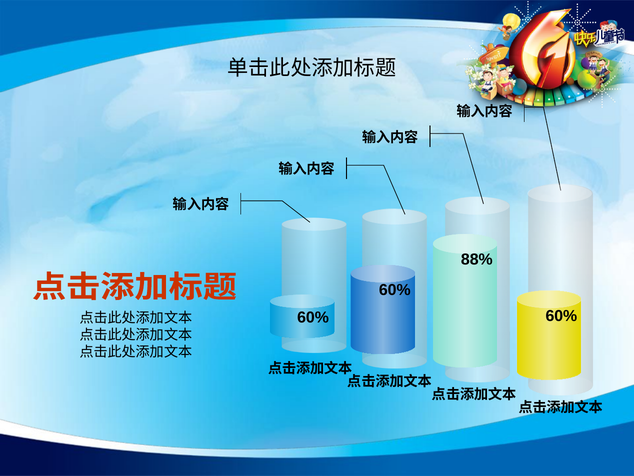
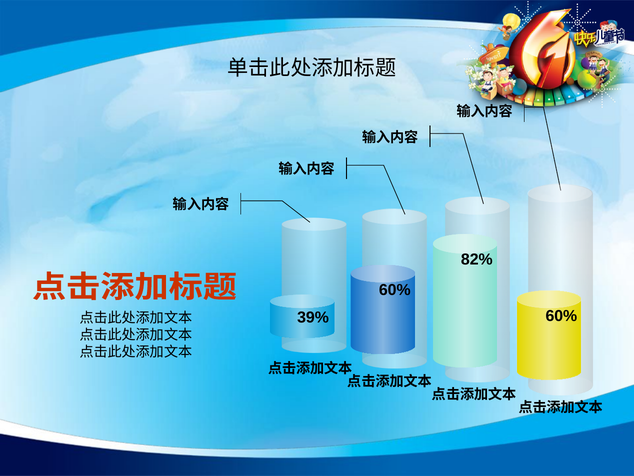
88%: 88% -> 82% (477, 259)
60%: 60% -> 39% (313, 317)
